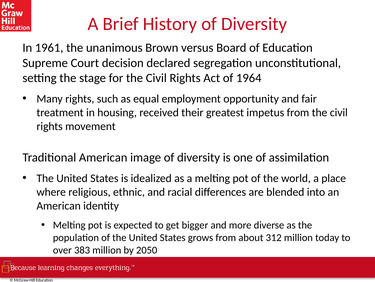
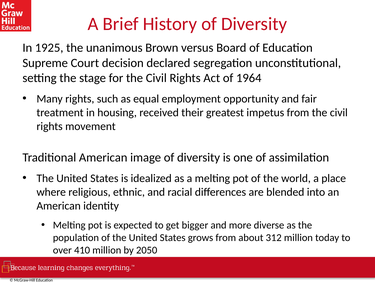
1961: 1961 -> 1925 (49, 48)
383: 383 -> 410 (82, 250)
